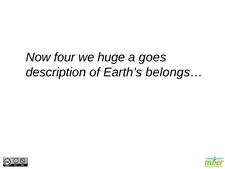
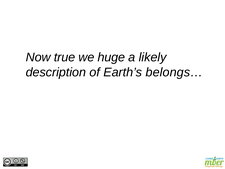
four: four -> true (65, 57)
goes: goes -> likely (153, 57)
